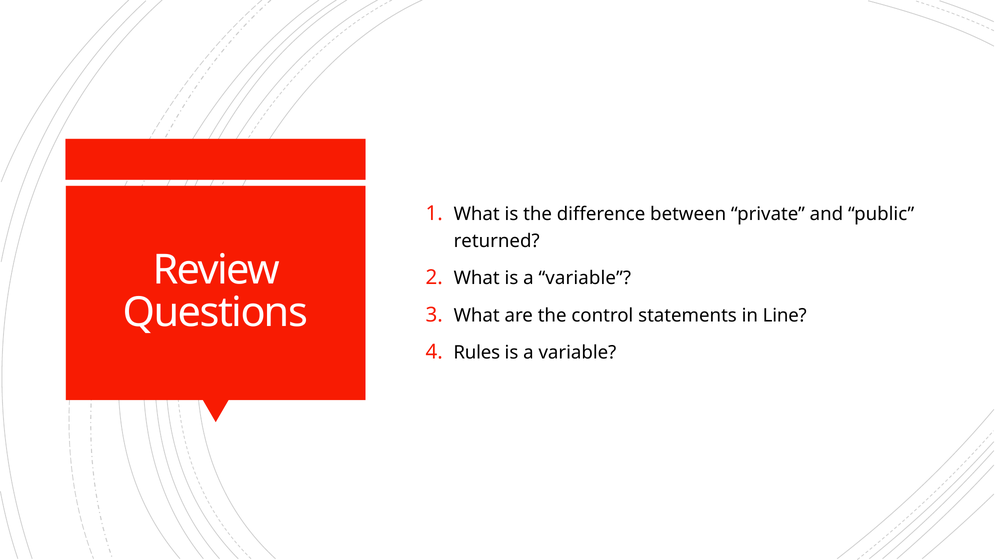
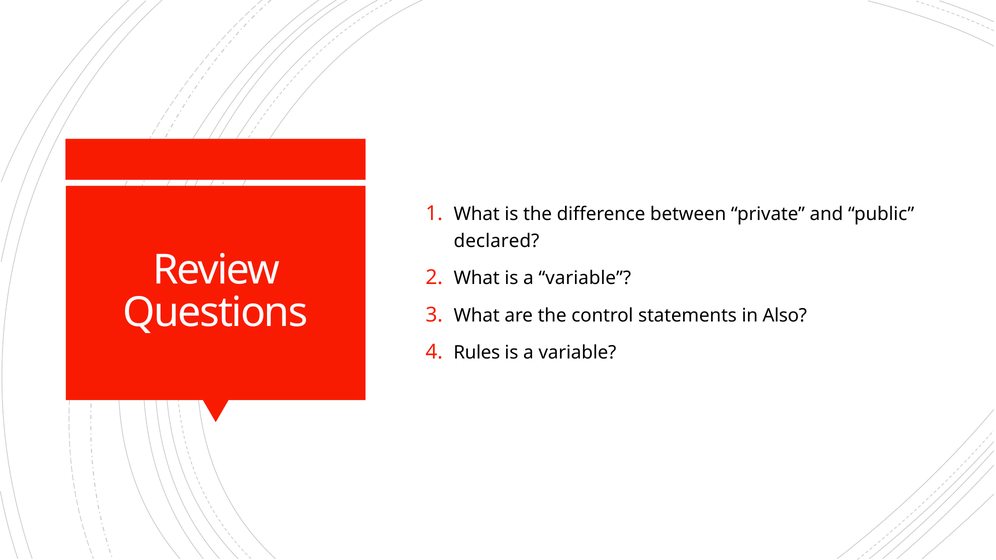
returned: returned -> declared (497, 241)
Line: Line -> Also (785, 316)
